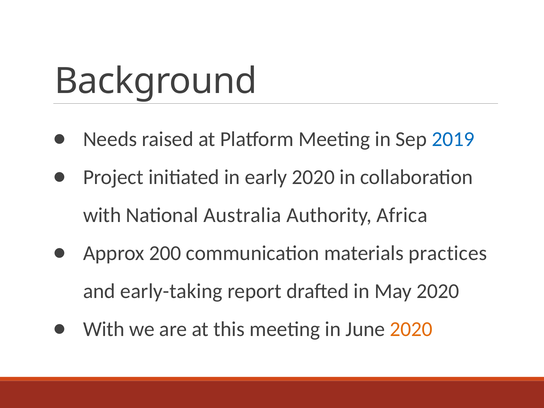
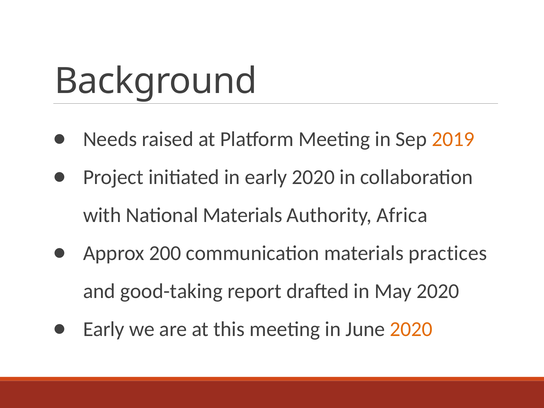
2019 colour: blue -> orange (453, 139)
National Australia: Australia -> Materials (243, 215)
early-taking: early-taking -> good-taking (171, 291)
With: With -> Early (104, 329)
